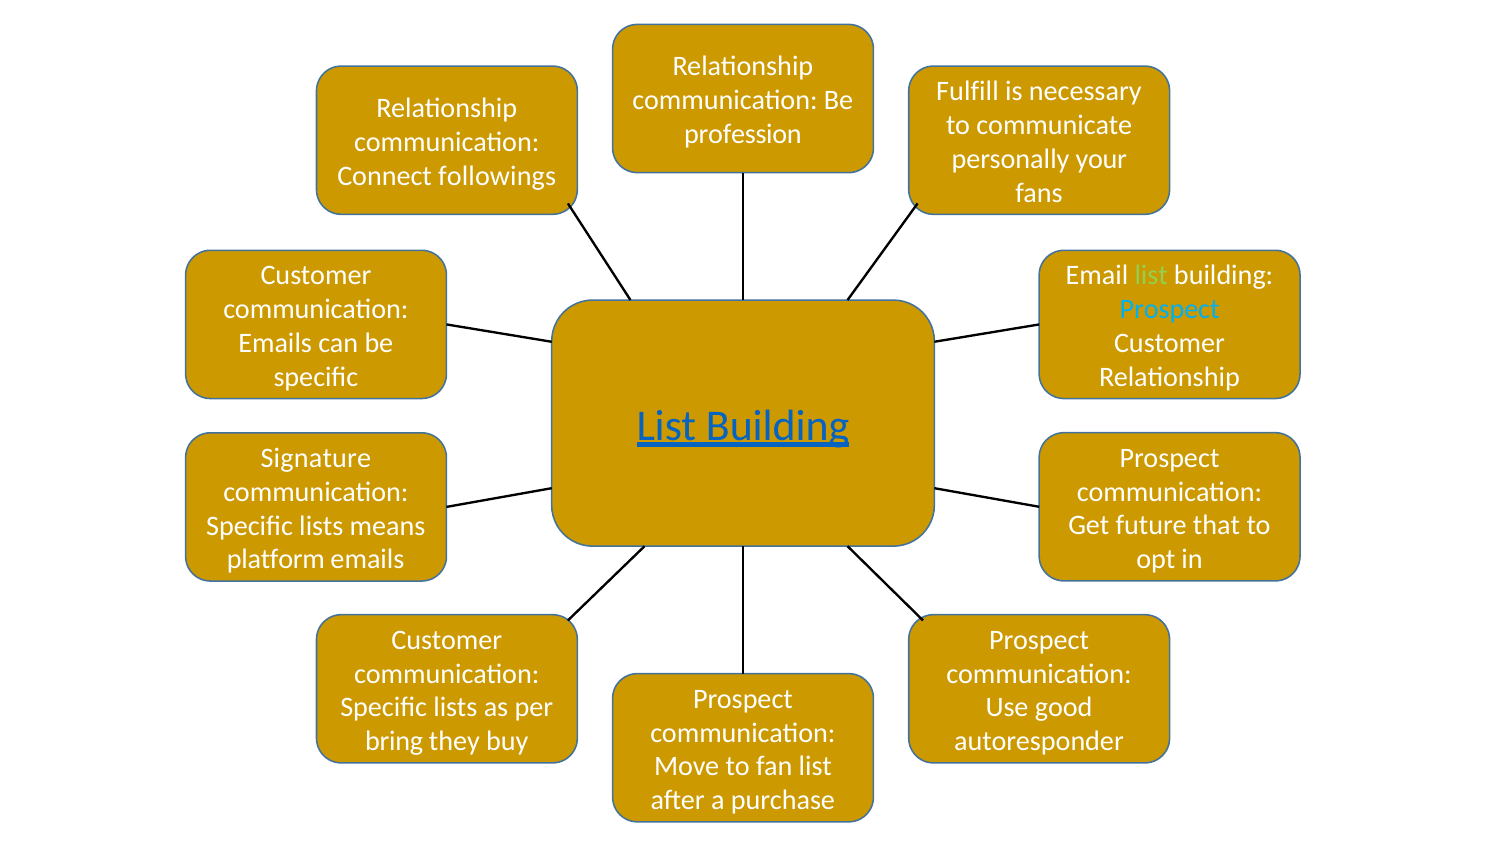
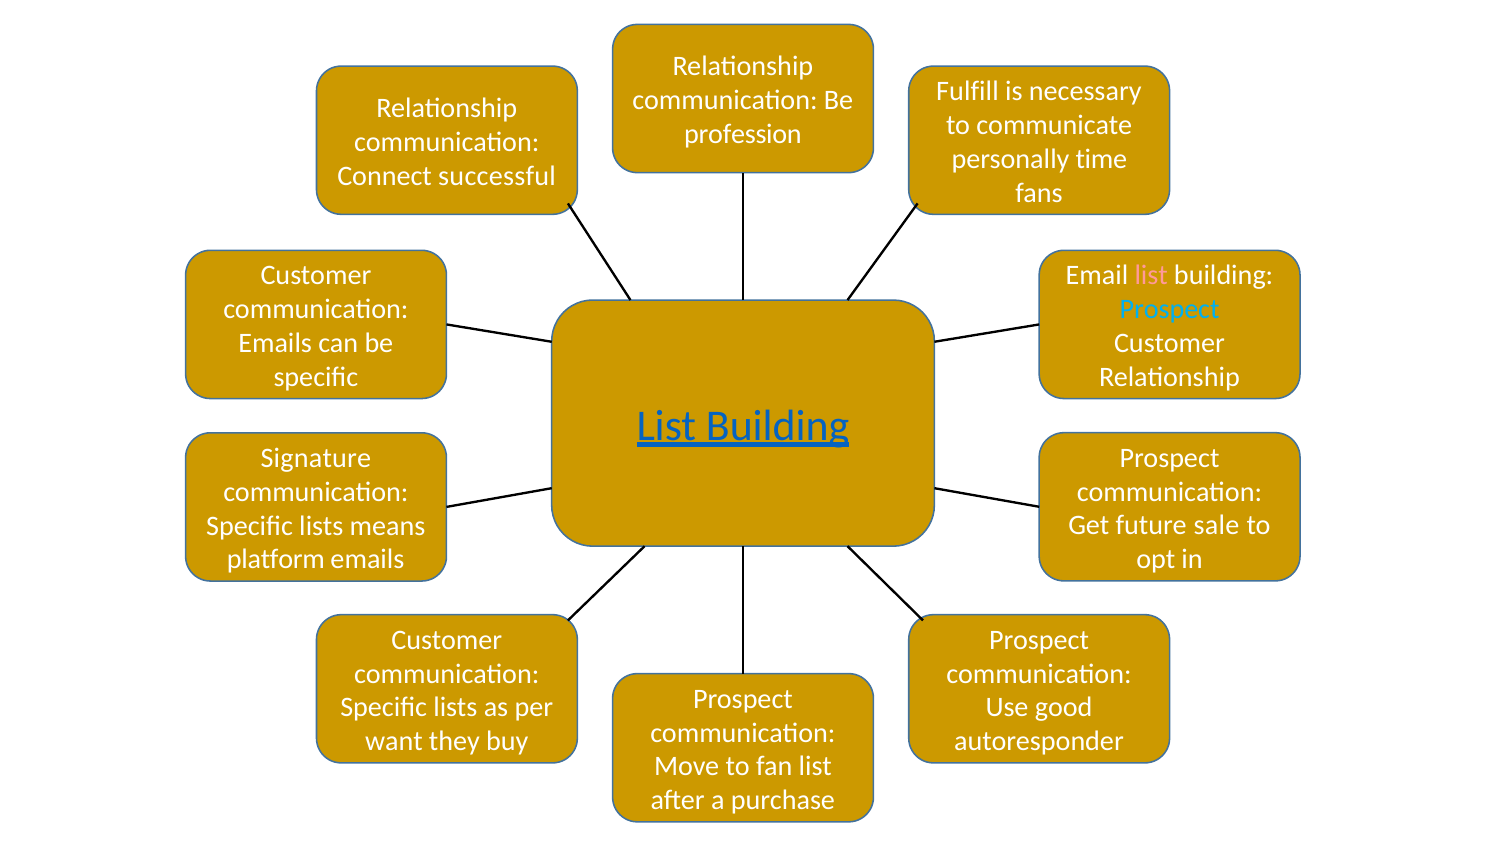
your: your -> time (1101, 159)
followings: followings -> successful (497, 176)
list colour: light green -> pink (1151, 276)
that: that -> sale (1216, 526)
bring: bring -> want (394, 741)
